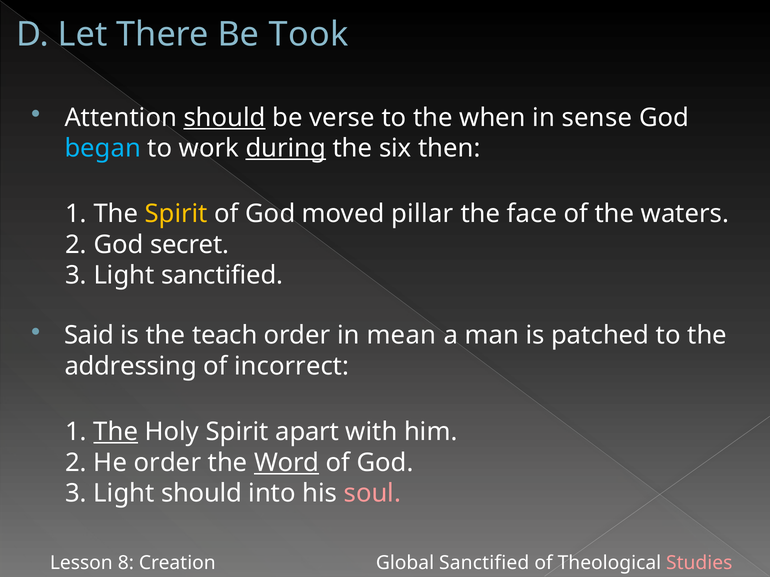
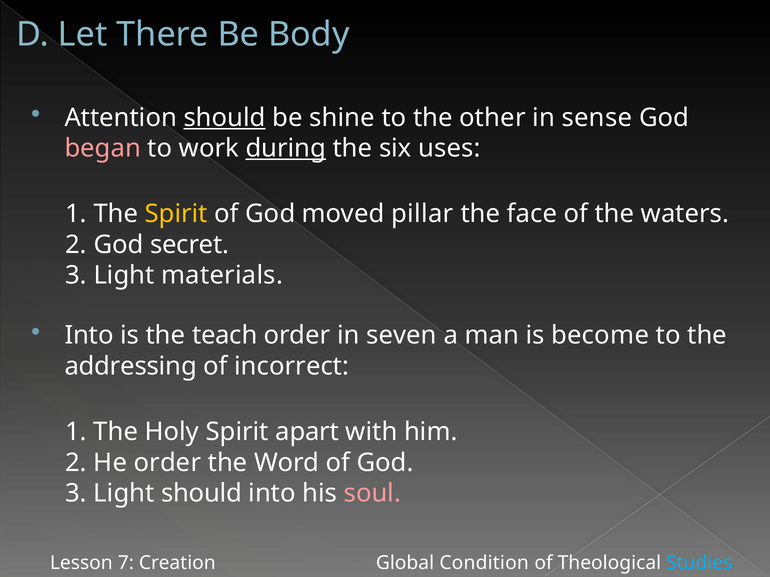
Took: Took -> Body (309, 34)
verse: verse -> shine (342, 118)
when: when -> other (492, 118)
began colour: light blue -> pink (103, 148)
then: then -> uses (449, 148)
Light sanctified: sanctified -> materials (222, 276)
Said: Said -> Into (89, 336)
mean: mean -> seven (401, 336)
patched: patched -> become (600, 336)
The underline: present -> none (116, 432)
Word underline: present -> none (287, 463)
8: 8 -> 7 (126, 563)
Global Sanctified: Sanctified -> Condition (484, 563)
Studies colour: pink -> light blue (699, 563)
